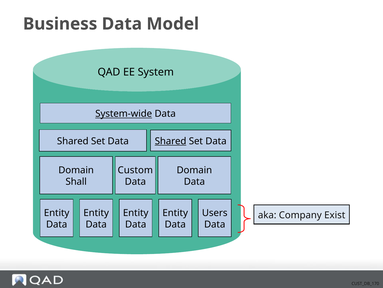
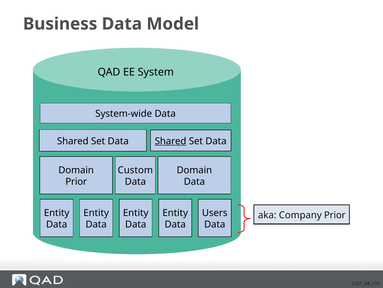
System-wide underline: present -> none (124, 114)
Shall: Shall -> Prior (76, 181)
Company Exist: Exist -> Prior (335, 215)
